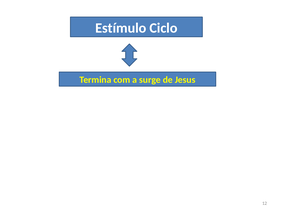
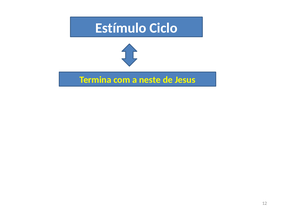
surge: surge -> neste (150, 80)
